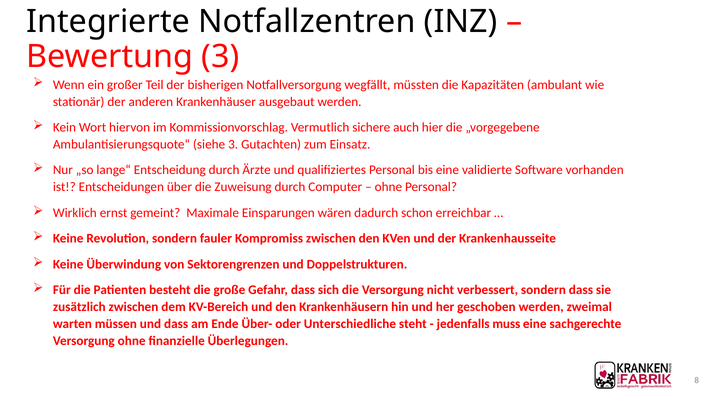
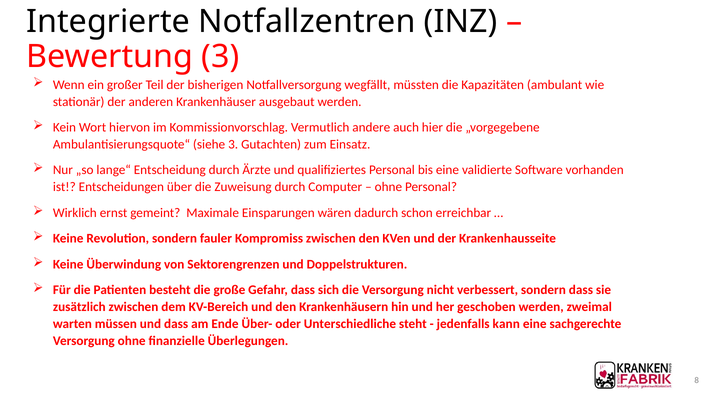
sichere: sichere -> andere (371, 127)
muss: muss -> kann (506, 324)
